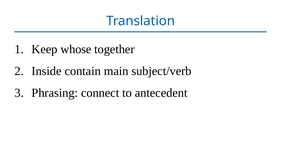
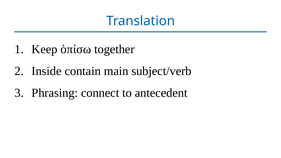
whose: whose -> ὀπίσω (76, 49)
